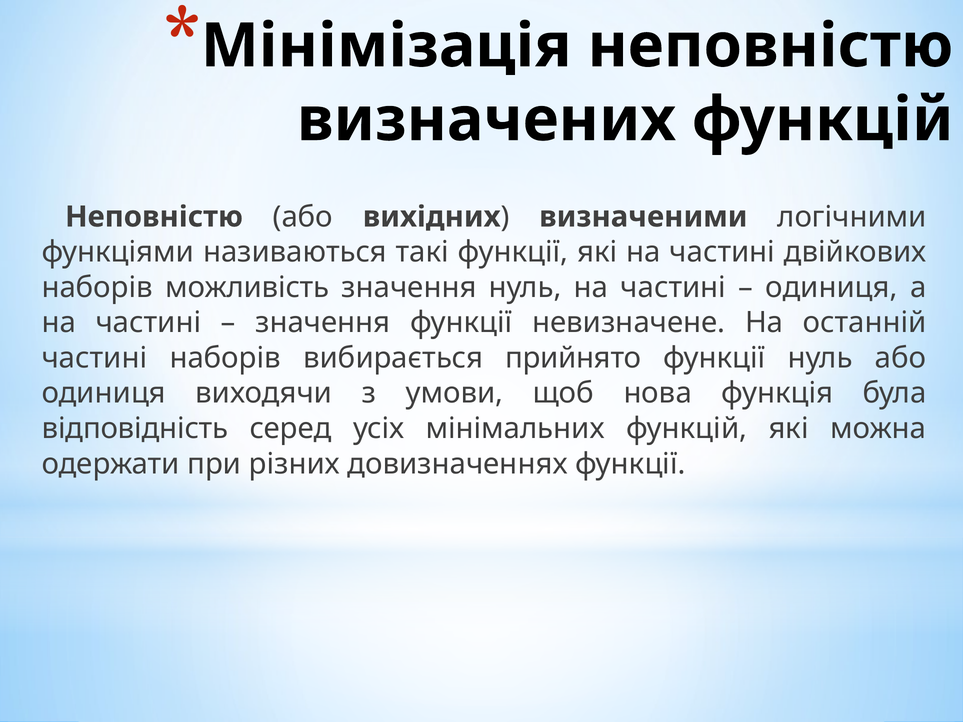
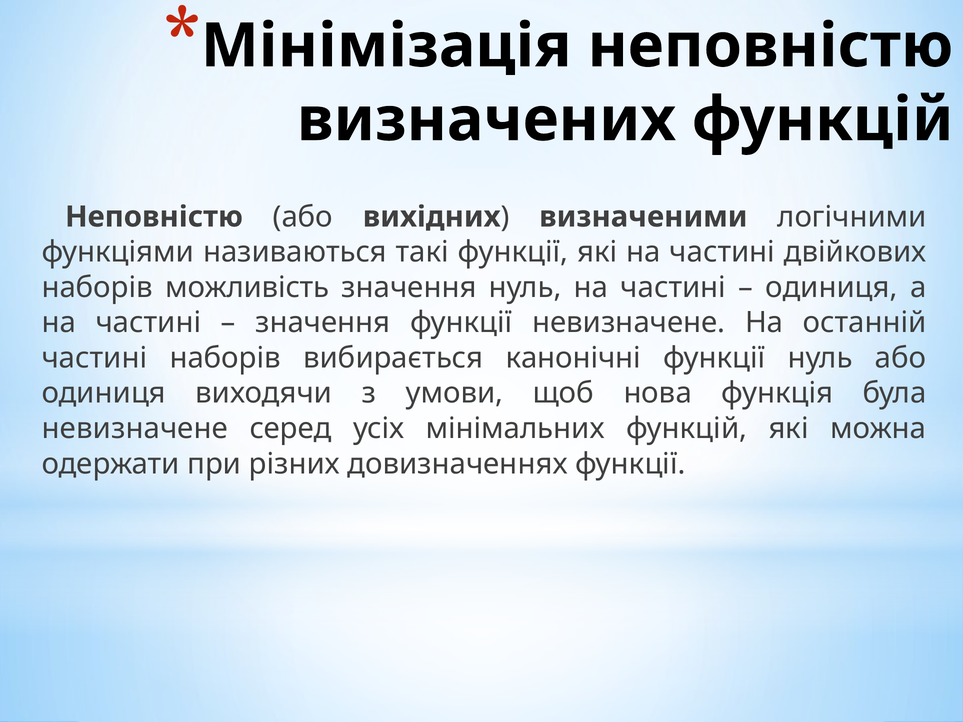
прийнято: прийнято -> канонічні (573, 358)
відповідність: відповідність -> невизначене (135, 429)
